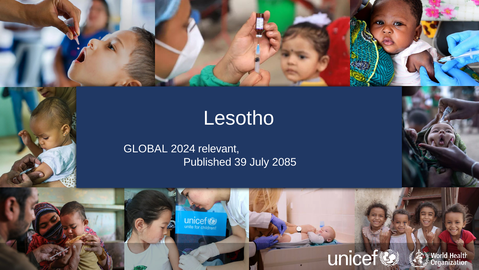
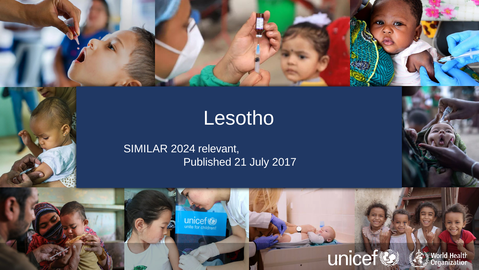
GLOBAL: GLOBAL -> SIMILAR (146, 148)
39: 39 -> 21 (241, 162)
2085: 2085 -> 2017 (284, 162)
